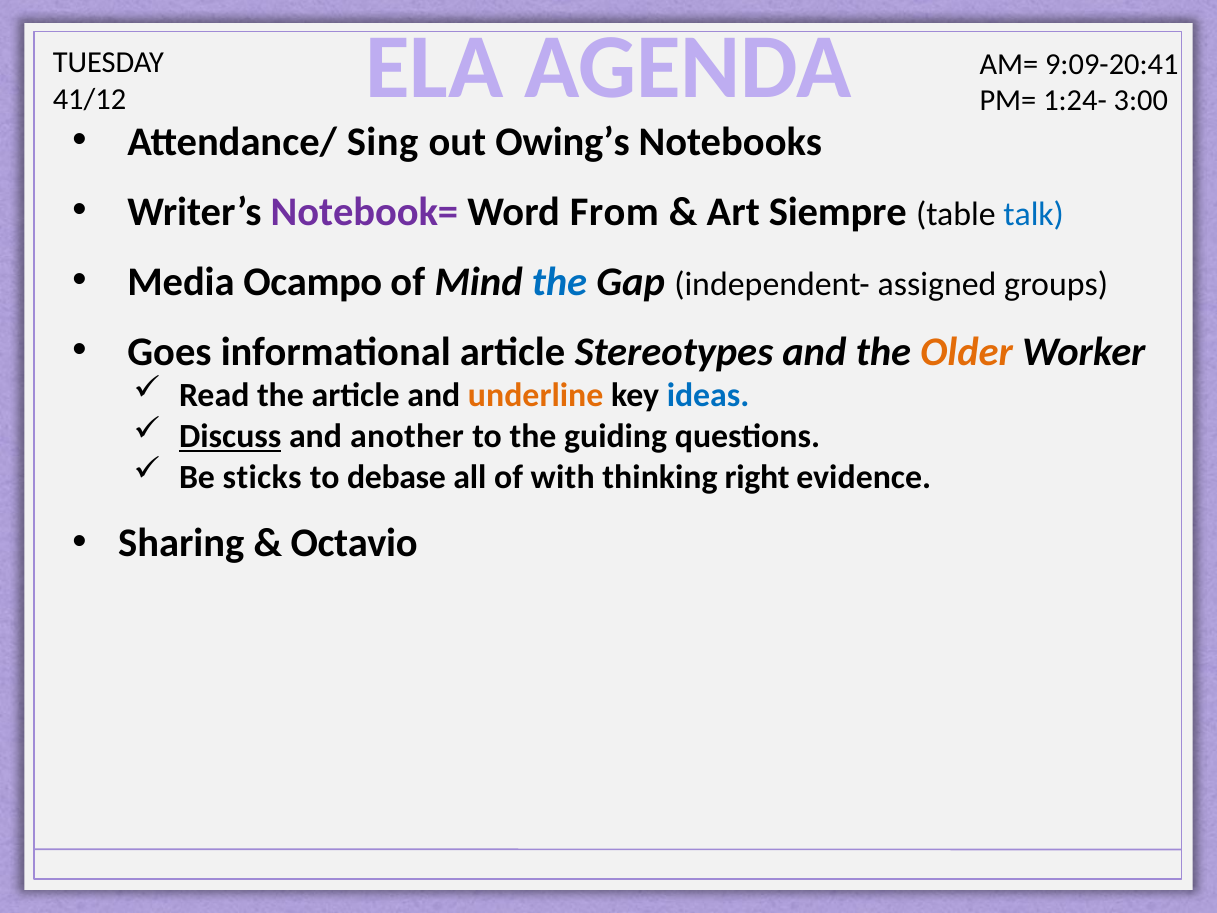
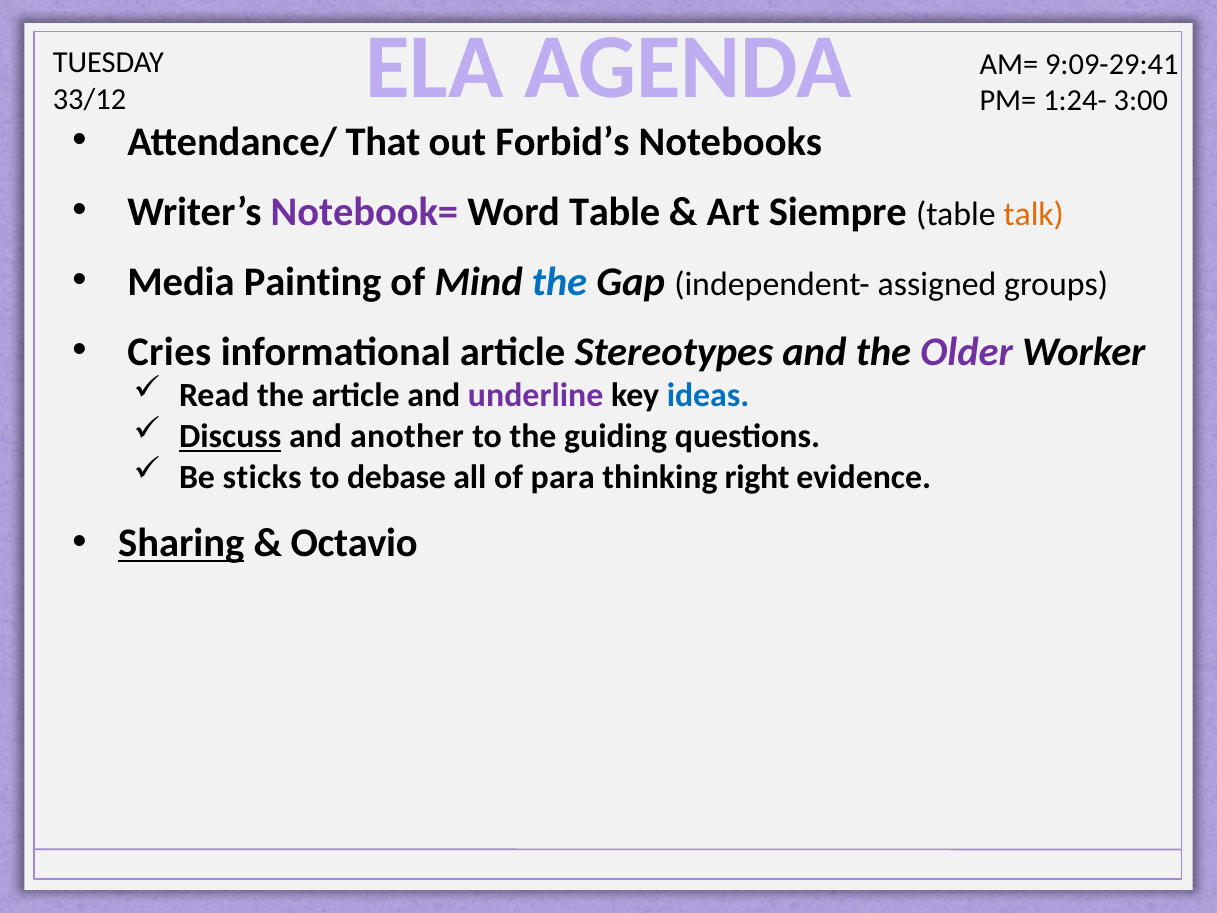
9:09-20:41: 9:09-20:41 -> 9:09-29:41 (1112, 64)
41/12: 41/12 -> 33/12 (90, 99)
Sing: Sing -> That (383, 142)
Owing’s: Owing’s -> Forbid’s (563, 142)
Word From: From -> Table (615, 212)
talk colour: blue -> orange (1034, 214)
Ocampo: Ocampo -> Painting (313, 282)
Goes: Goes -> Cries (169, 352)
Older colour: orange -> purple (967, 352)
underline colour: orange -> purple (536, 396)
with: with -> para (563, 477)
Sharing underline: none -> present (181, 543)
